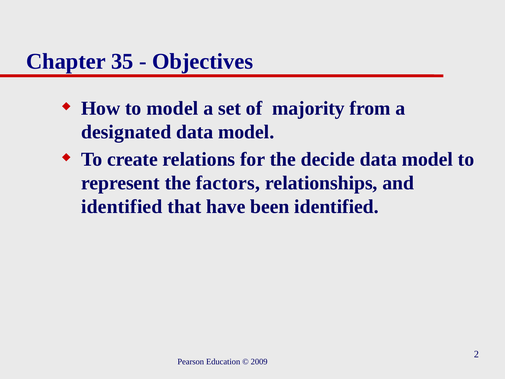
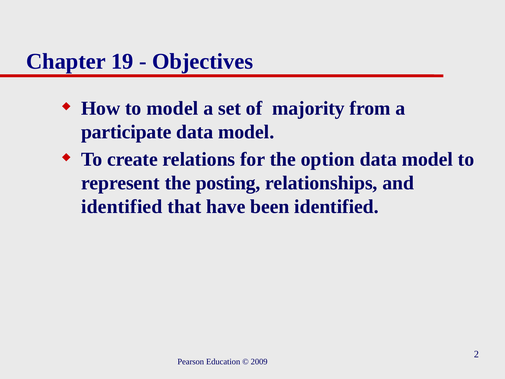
35: 35 -> 19 (122, 61)
designated: designated -> participate (126, 132)
decide: decide -> option (328, 159)
factors: factors -> posting (228, 183)
